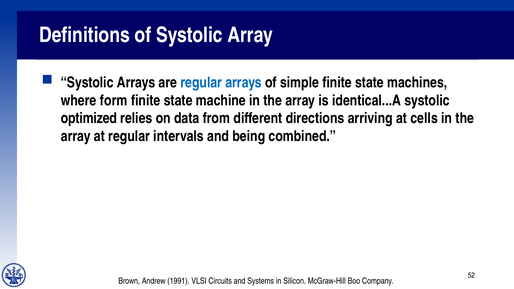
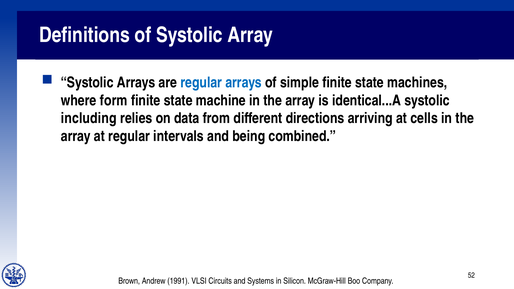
optimized: optimized -> including (89, 118)
